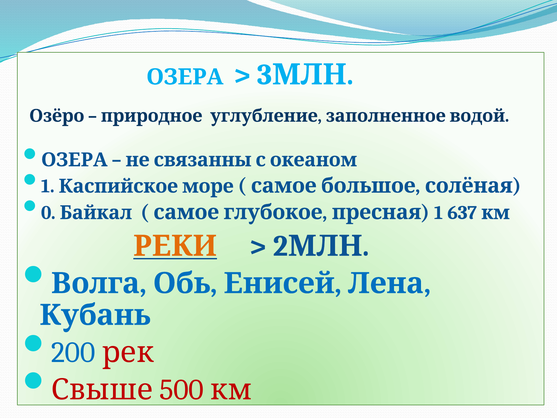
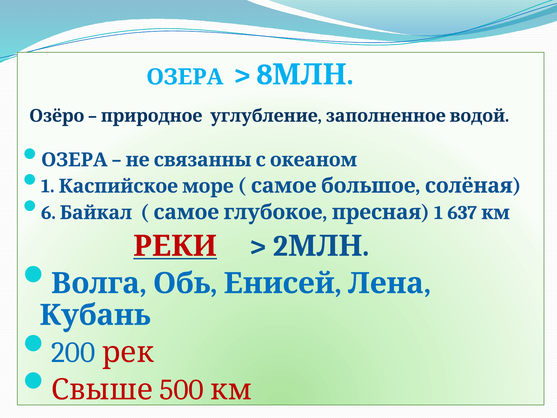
3: 3 -> 8 (265, 75)
0: 0 -> 6 (48, 213)
РЕКИ colour: orange -> red (175, 246)
